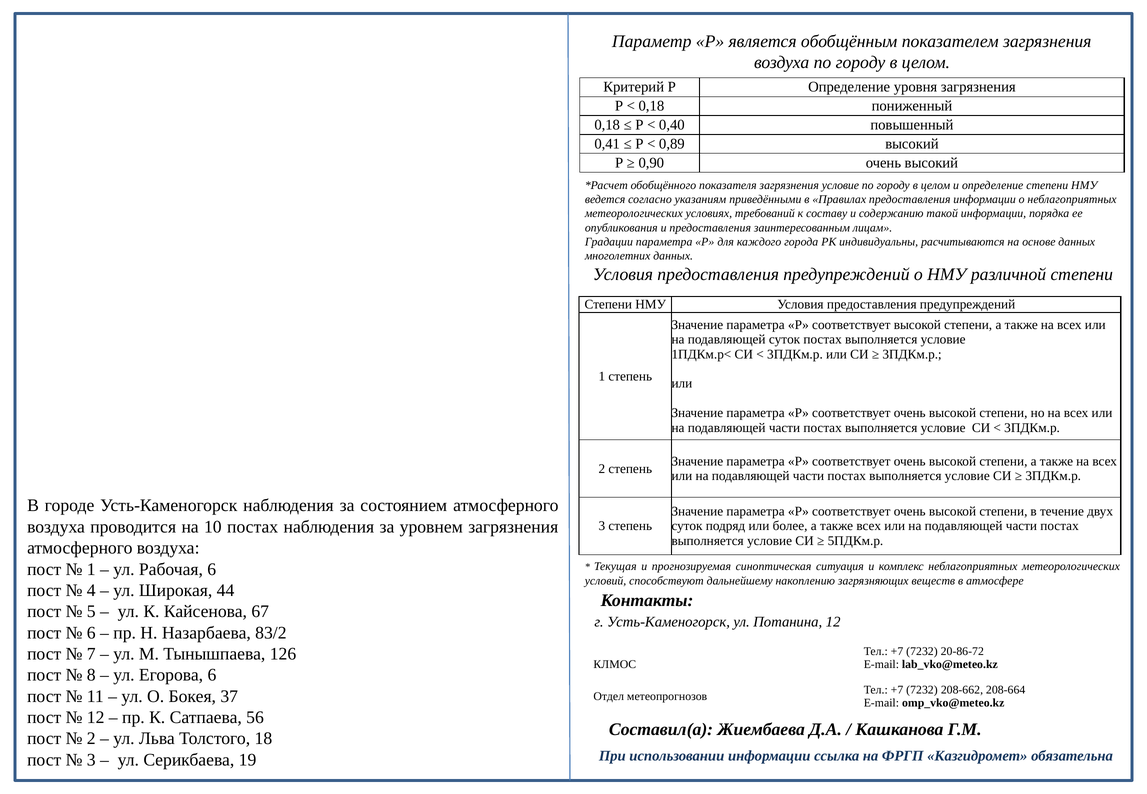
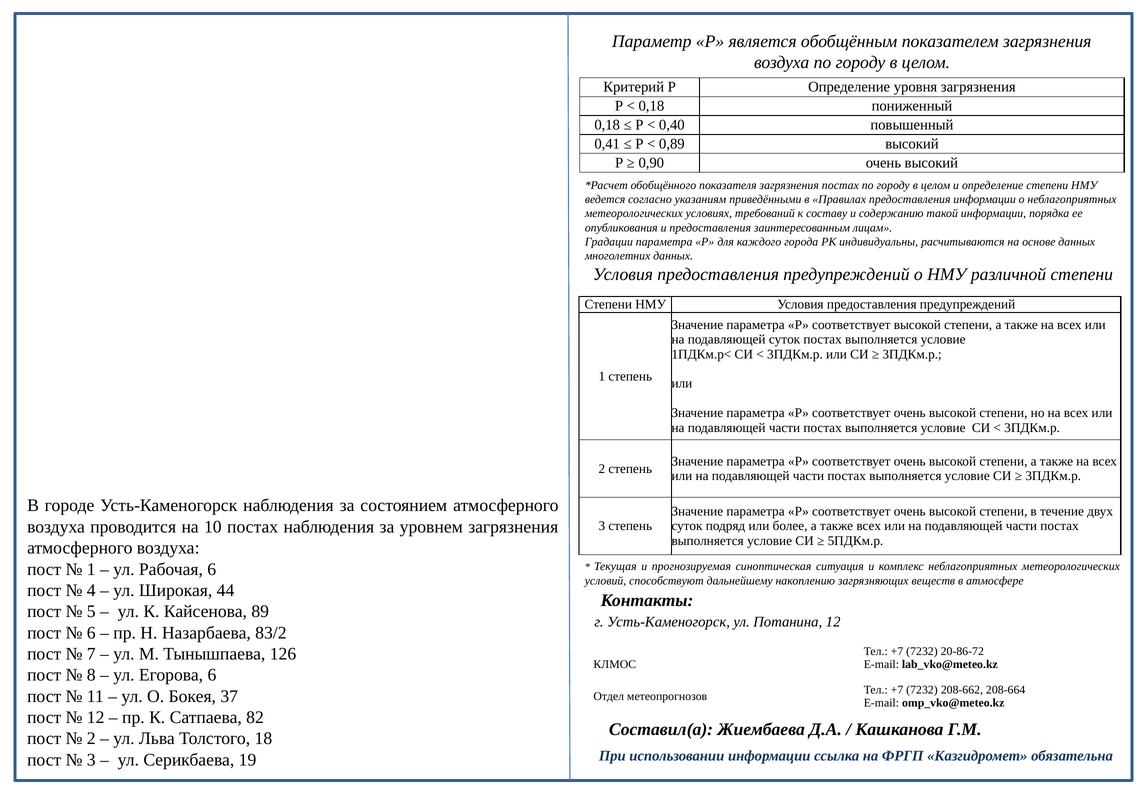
загрязнения условие: условие -> постах (840, 185)
67: 67 -> 89 (260, 612)
56: 56 -> 82 (255, 717)
